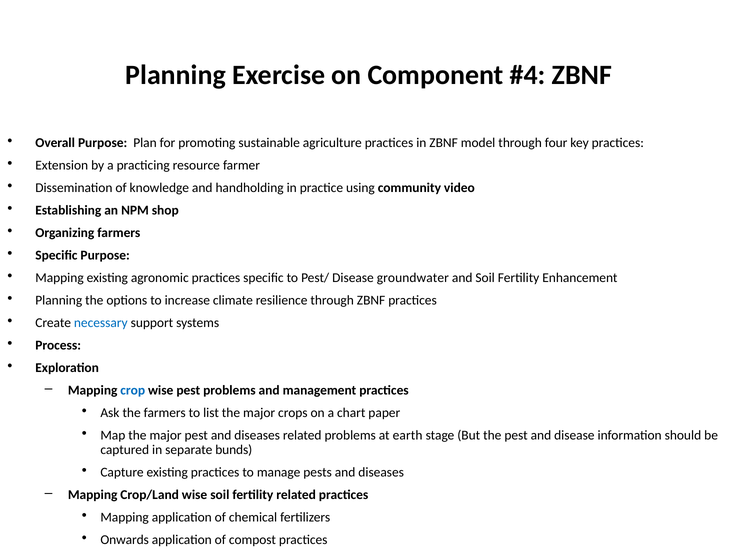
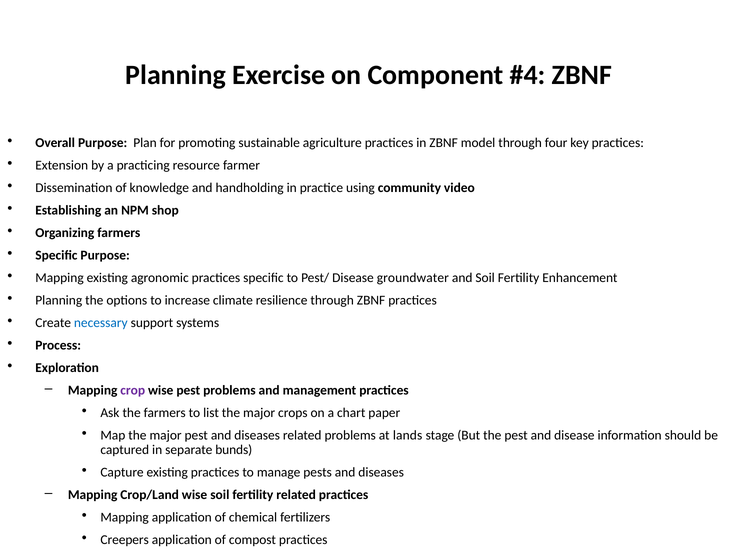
crop colour: blue -> purple (133, 390)
earth: earth -> lands (408, 435)
Onwards: Onwards -> Creepers (125, 540)
